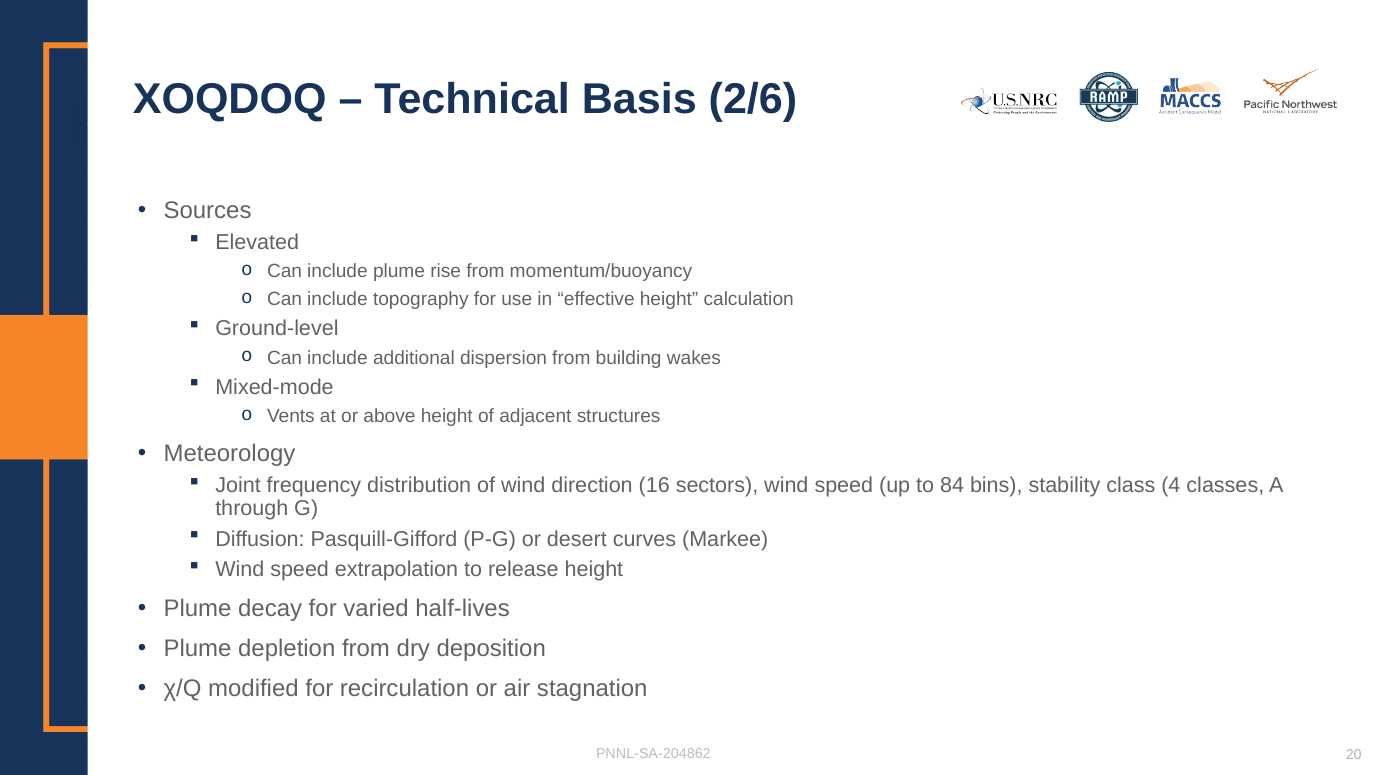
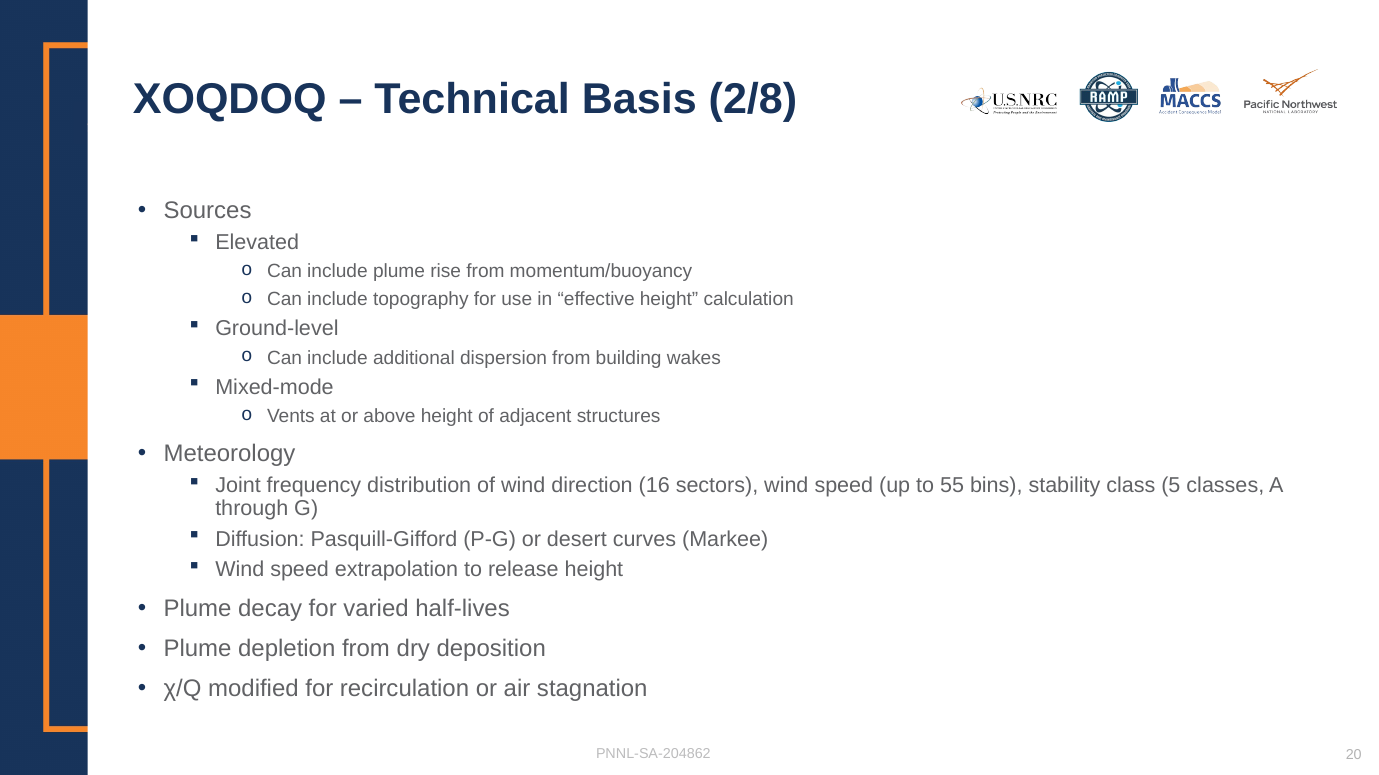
2/6: 2/6 -> 2/8 (753, 99)
84: 84 -> 55 (952, 486)
4: 4 -> 5 (1171, 486)
